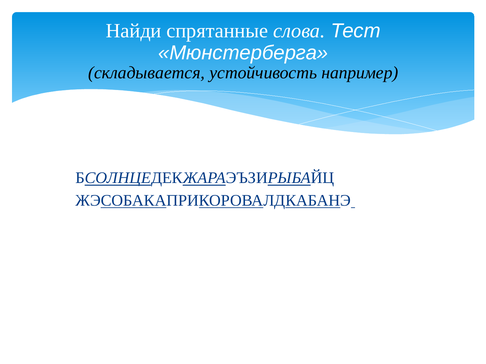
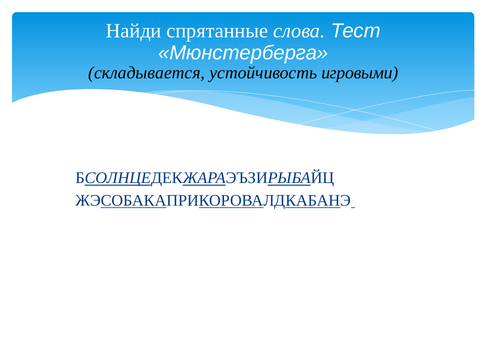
например: например -> игровыми (360, 73)
